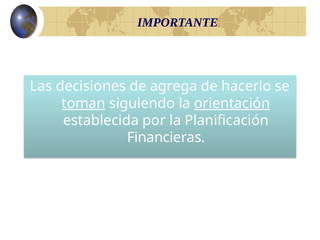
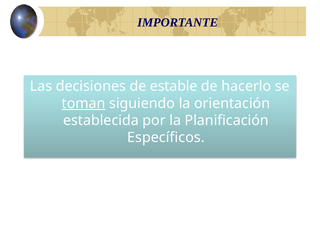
agrega: agrega -> estable (174, 86)
orientación underline: present -> none (232, 103)
Financieras: Financieras -> Específicos (166, 138)
